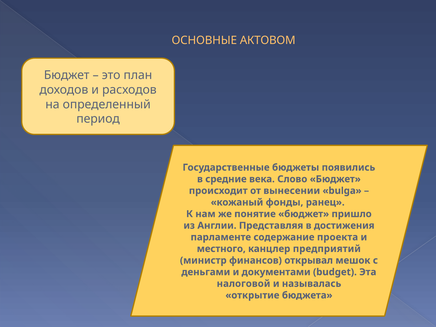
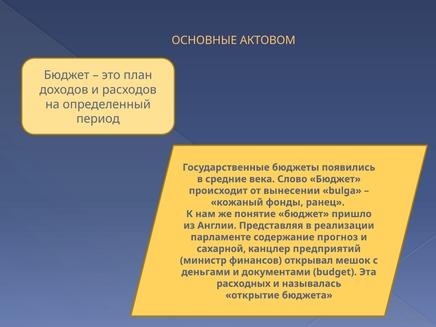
достижения: достижения -> реализации (344, 226)
проекта: проекта -> прогноз (338, 237)
местного: местного -> сахарной (221, 249)
налоговой: налоговой -> расходных (244, 284)
